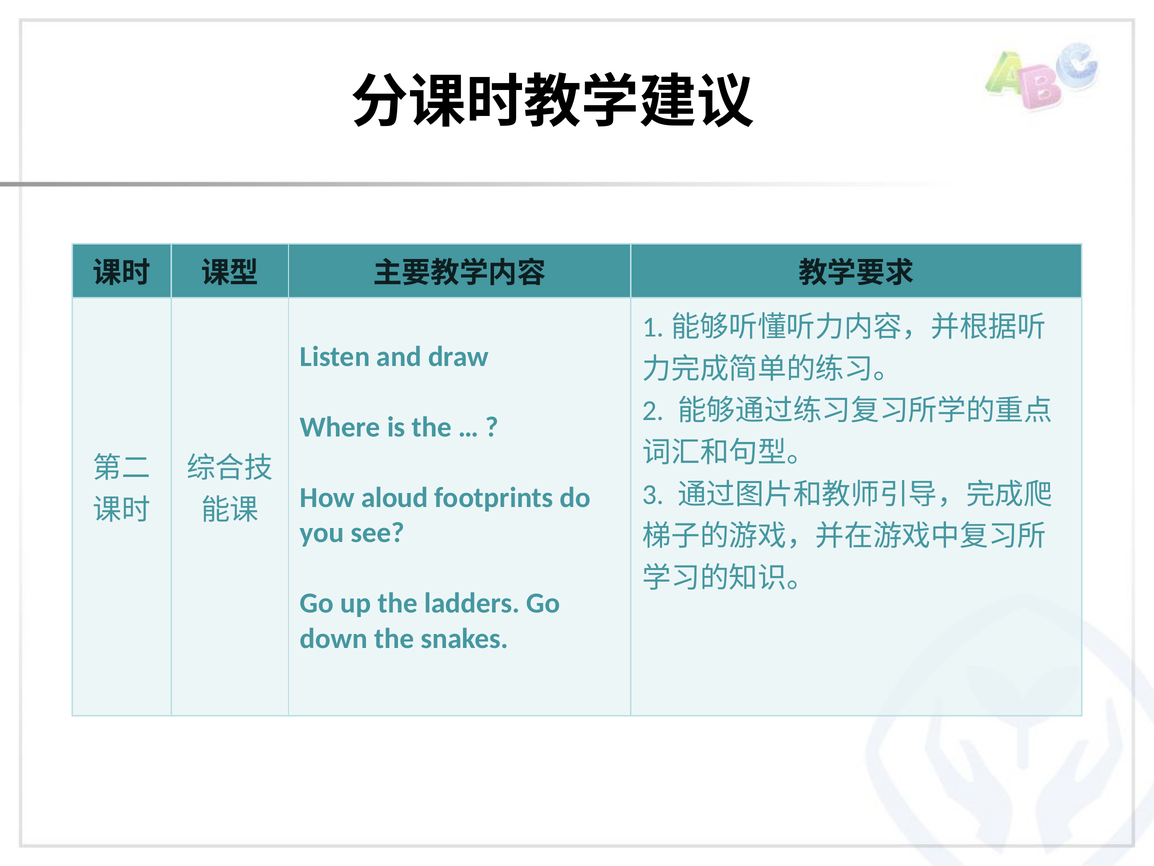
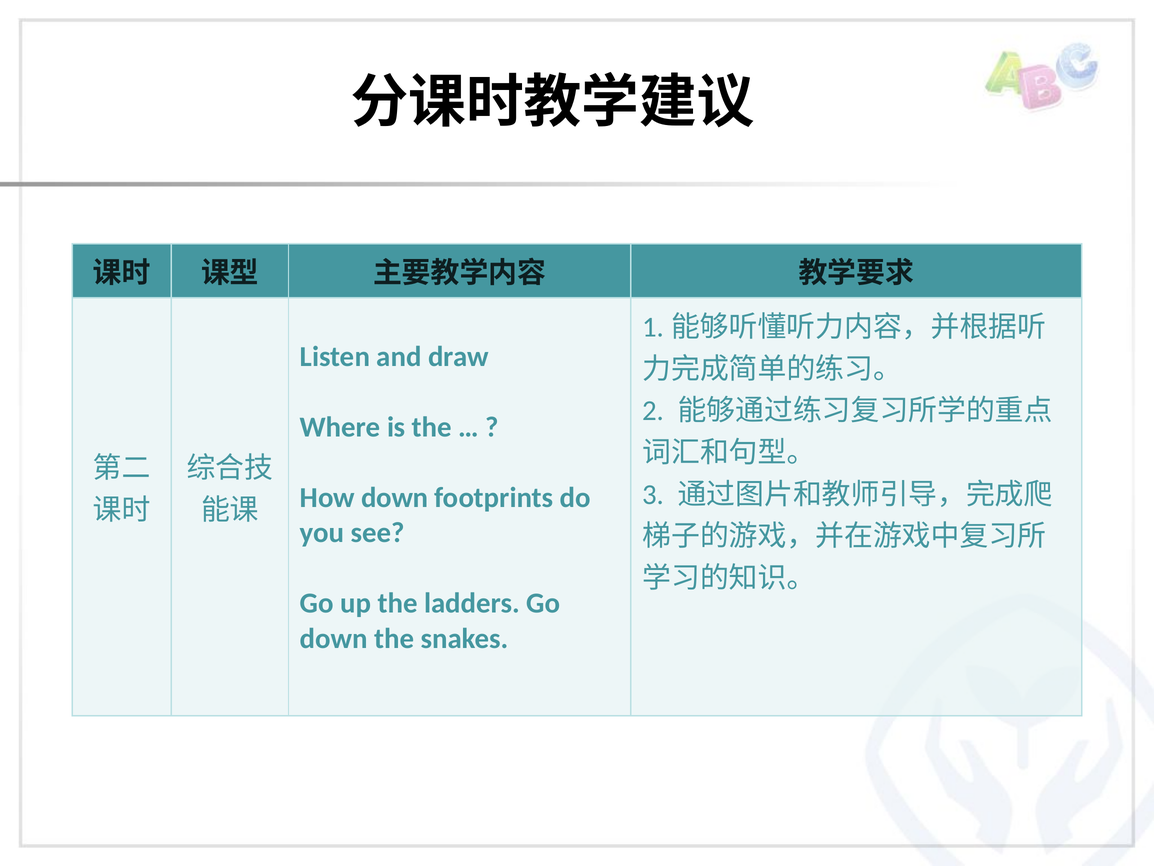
How aloud: aloud -> down (395, 497)
